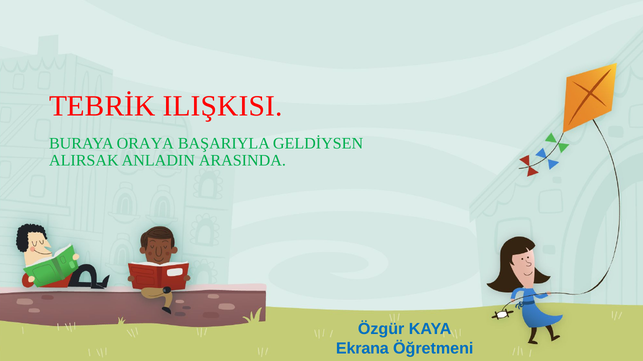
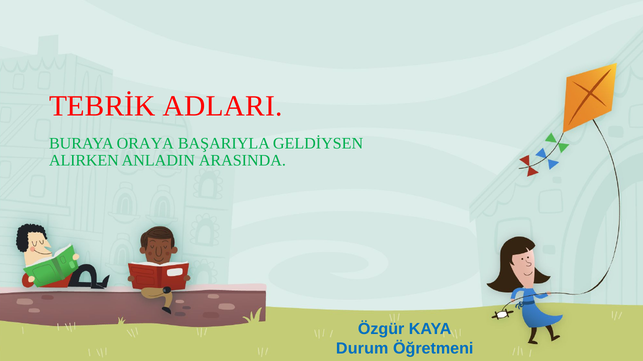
ILIŞKISI: ILIŞKISI -> ADLARI (223, 106)
ALIRSAK: ALIRSAK -> ALIRKEN (84, 161)
Ekrana: Ekrana -> Durum (362, 349)
